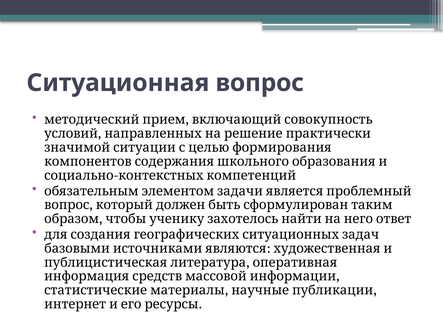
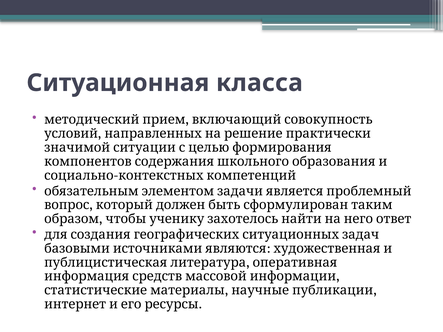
Ситуационная вопрос: вопрос -> класса (259, 83)
